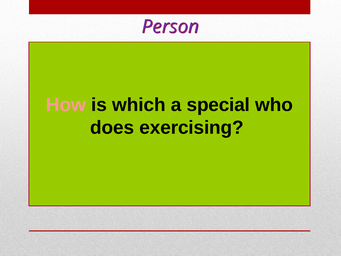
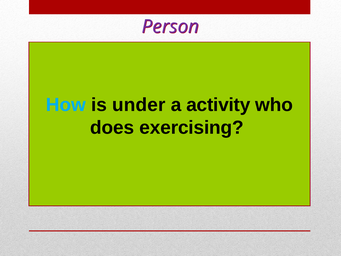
How colour: pink -> light blue (66, 105)
which: which -> under (139, 105)
special: special -> activity (218, 105)
